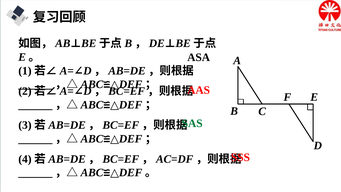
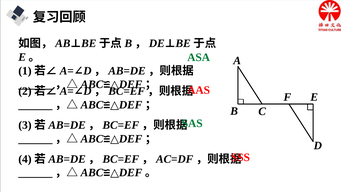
ASA colour: black -> green (199, 57)
